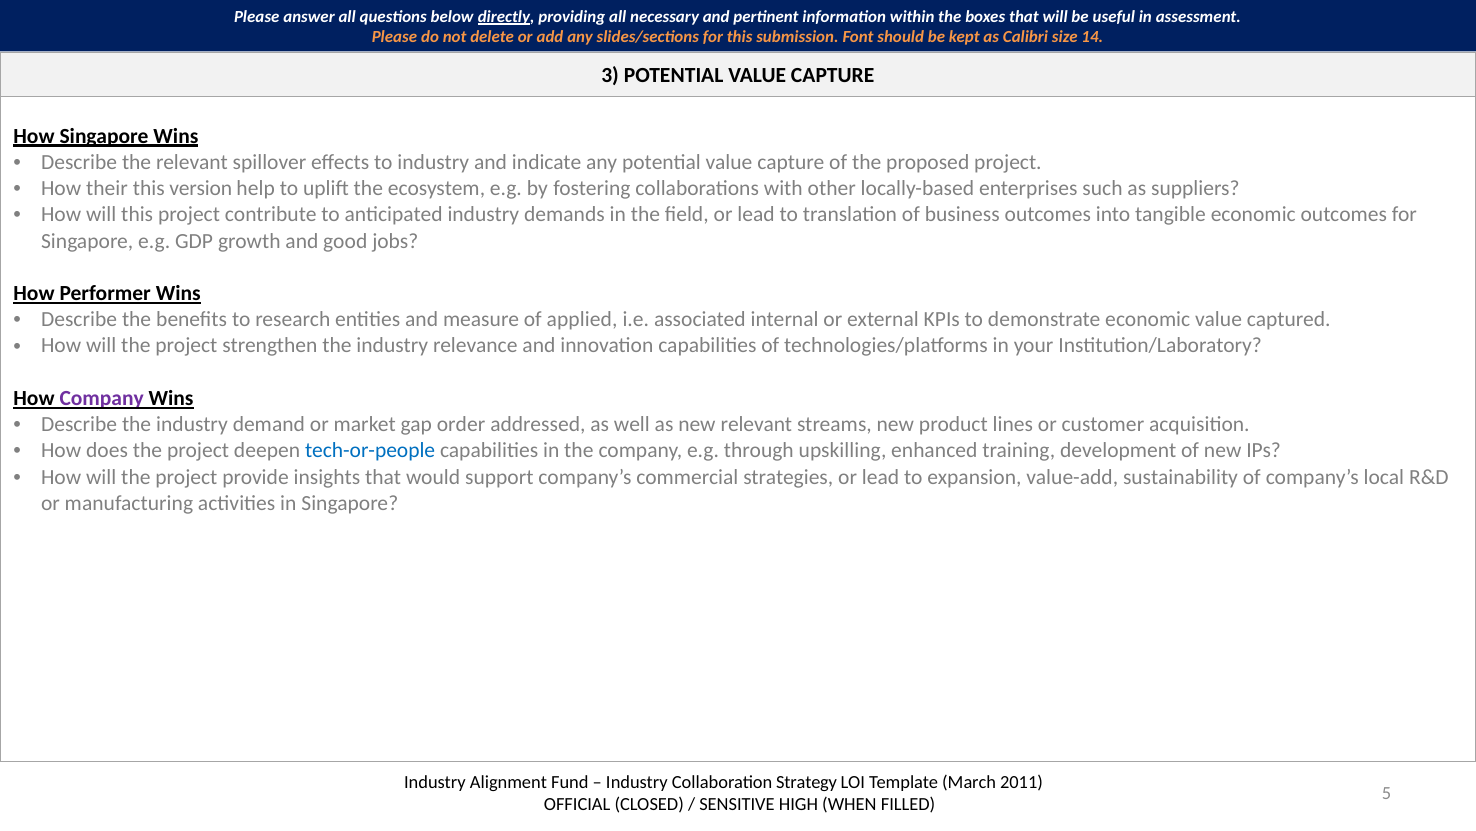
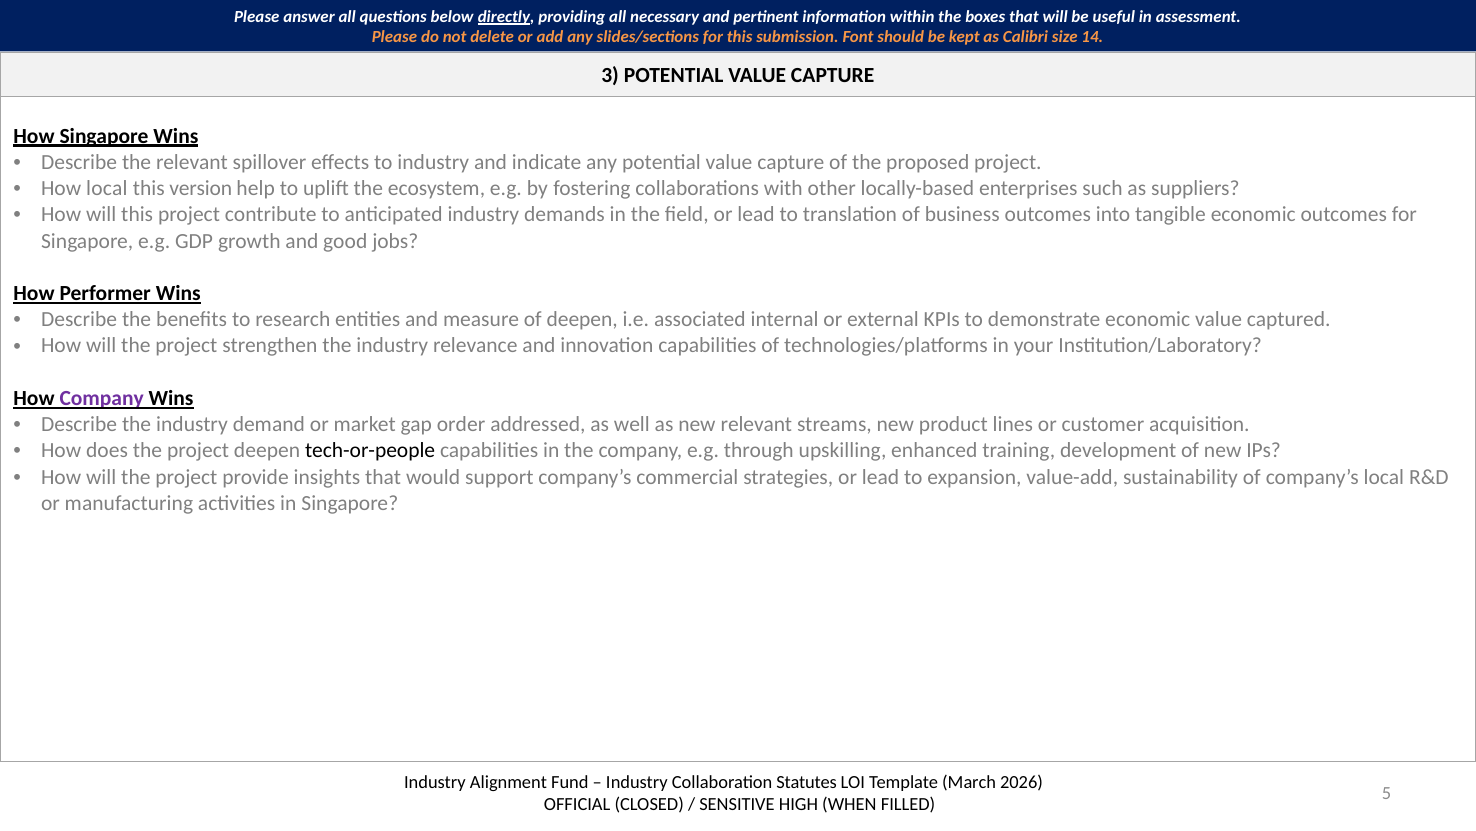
How their: their -> local (107, 188)
of applied: applied -> deepen (582, 319)
tech-or-people colour: blue -> black (370, 450)
Strategy: Strategy -> Statutes (807, 782)
2011: 2011 -> 2026 (1022, 782)
